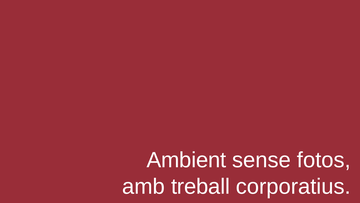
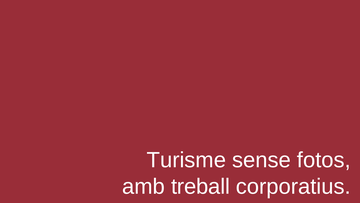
Ambient: Ambient -> Turisme (186, 160)
